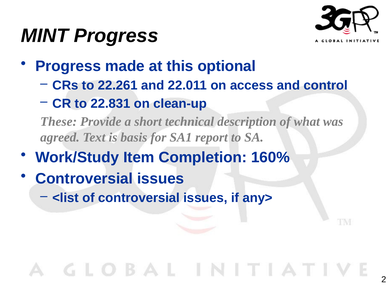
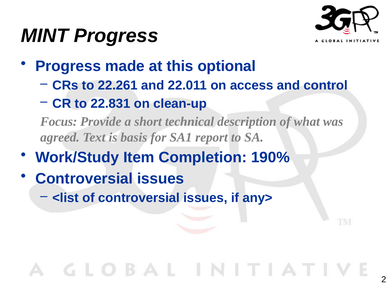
These: These -> Focus (59, 122)
160%: 160% -> 190% (270, 158)
